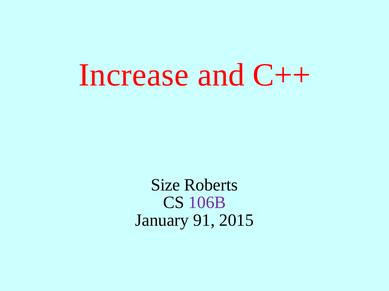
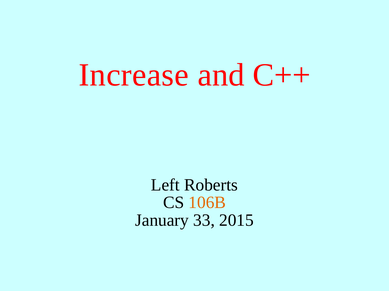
Size: Size -> Left (165, 185)
106B colour: purple -> orange (207, 203)
91: 91 -> 33 (204, 221)
